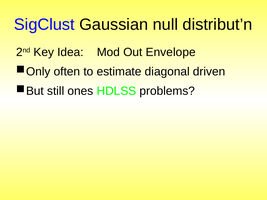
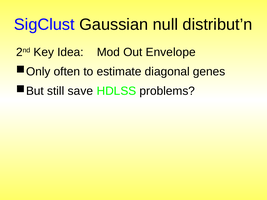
driven: driven -> genes (209, 72)
ones: ones -> save (80, 91)
